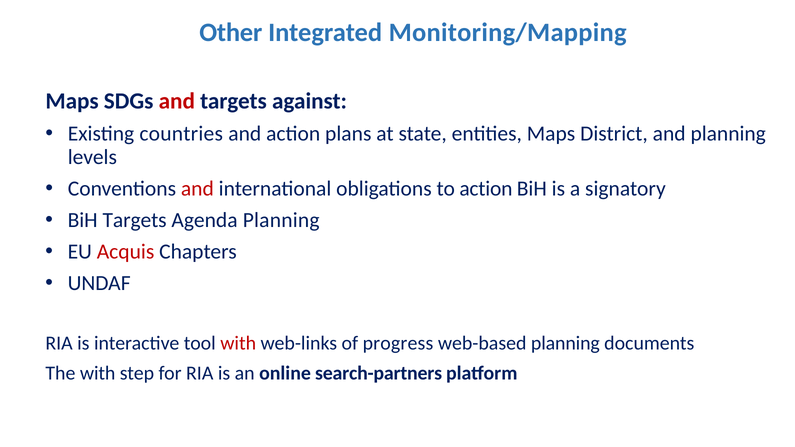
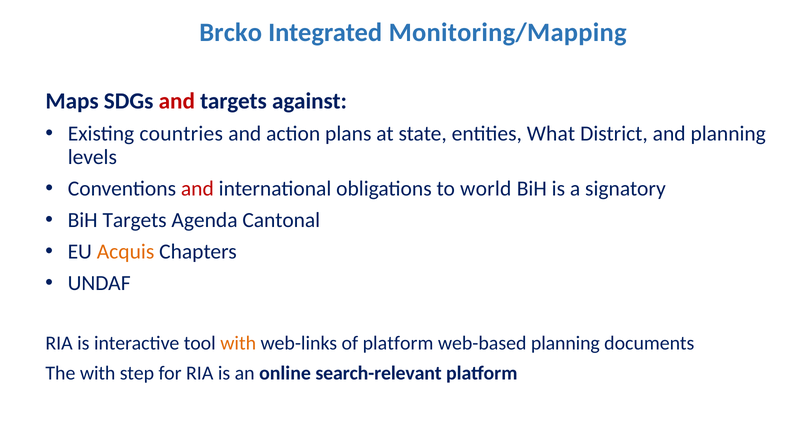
Other: Other -> Brcko (231, 33)
entities Maps: Maps -> What (551, 134)
to action: action -> world (486, 189)
Agenda Planning: Planning -> Cantonal (281, 220)
Acquis colour: red -> orange (126, 252)
with colour: red -> orange (238, 343)
of progress: progress -> platform (398, 343)
search-partners: search-partners -> search-relevant (379, 373)
